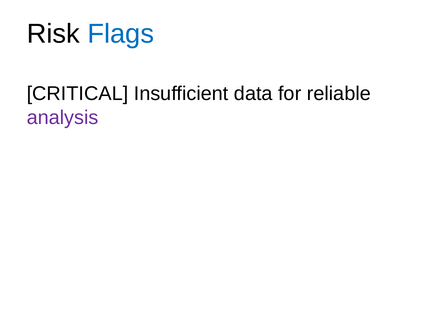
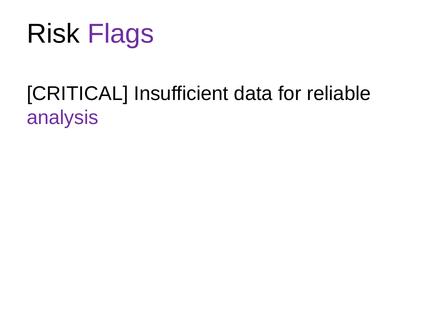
Flags colour: blue -> purple (121, 34)
